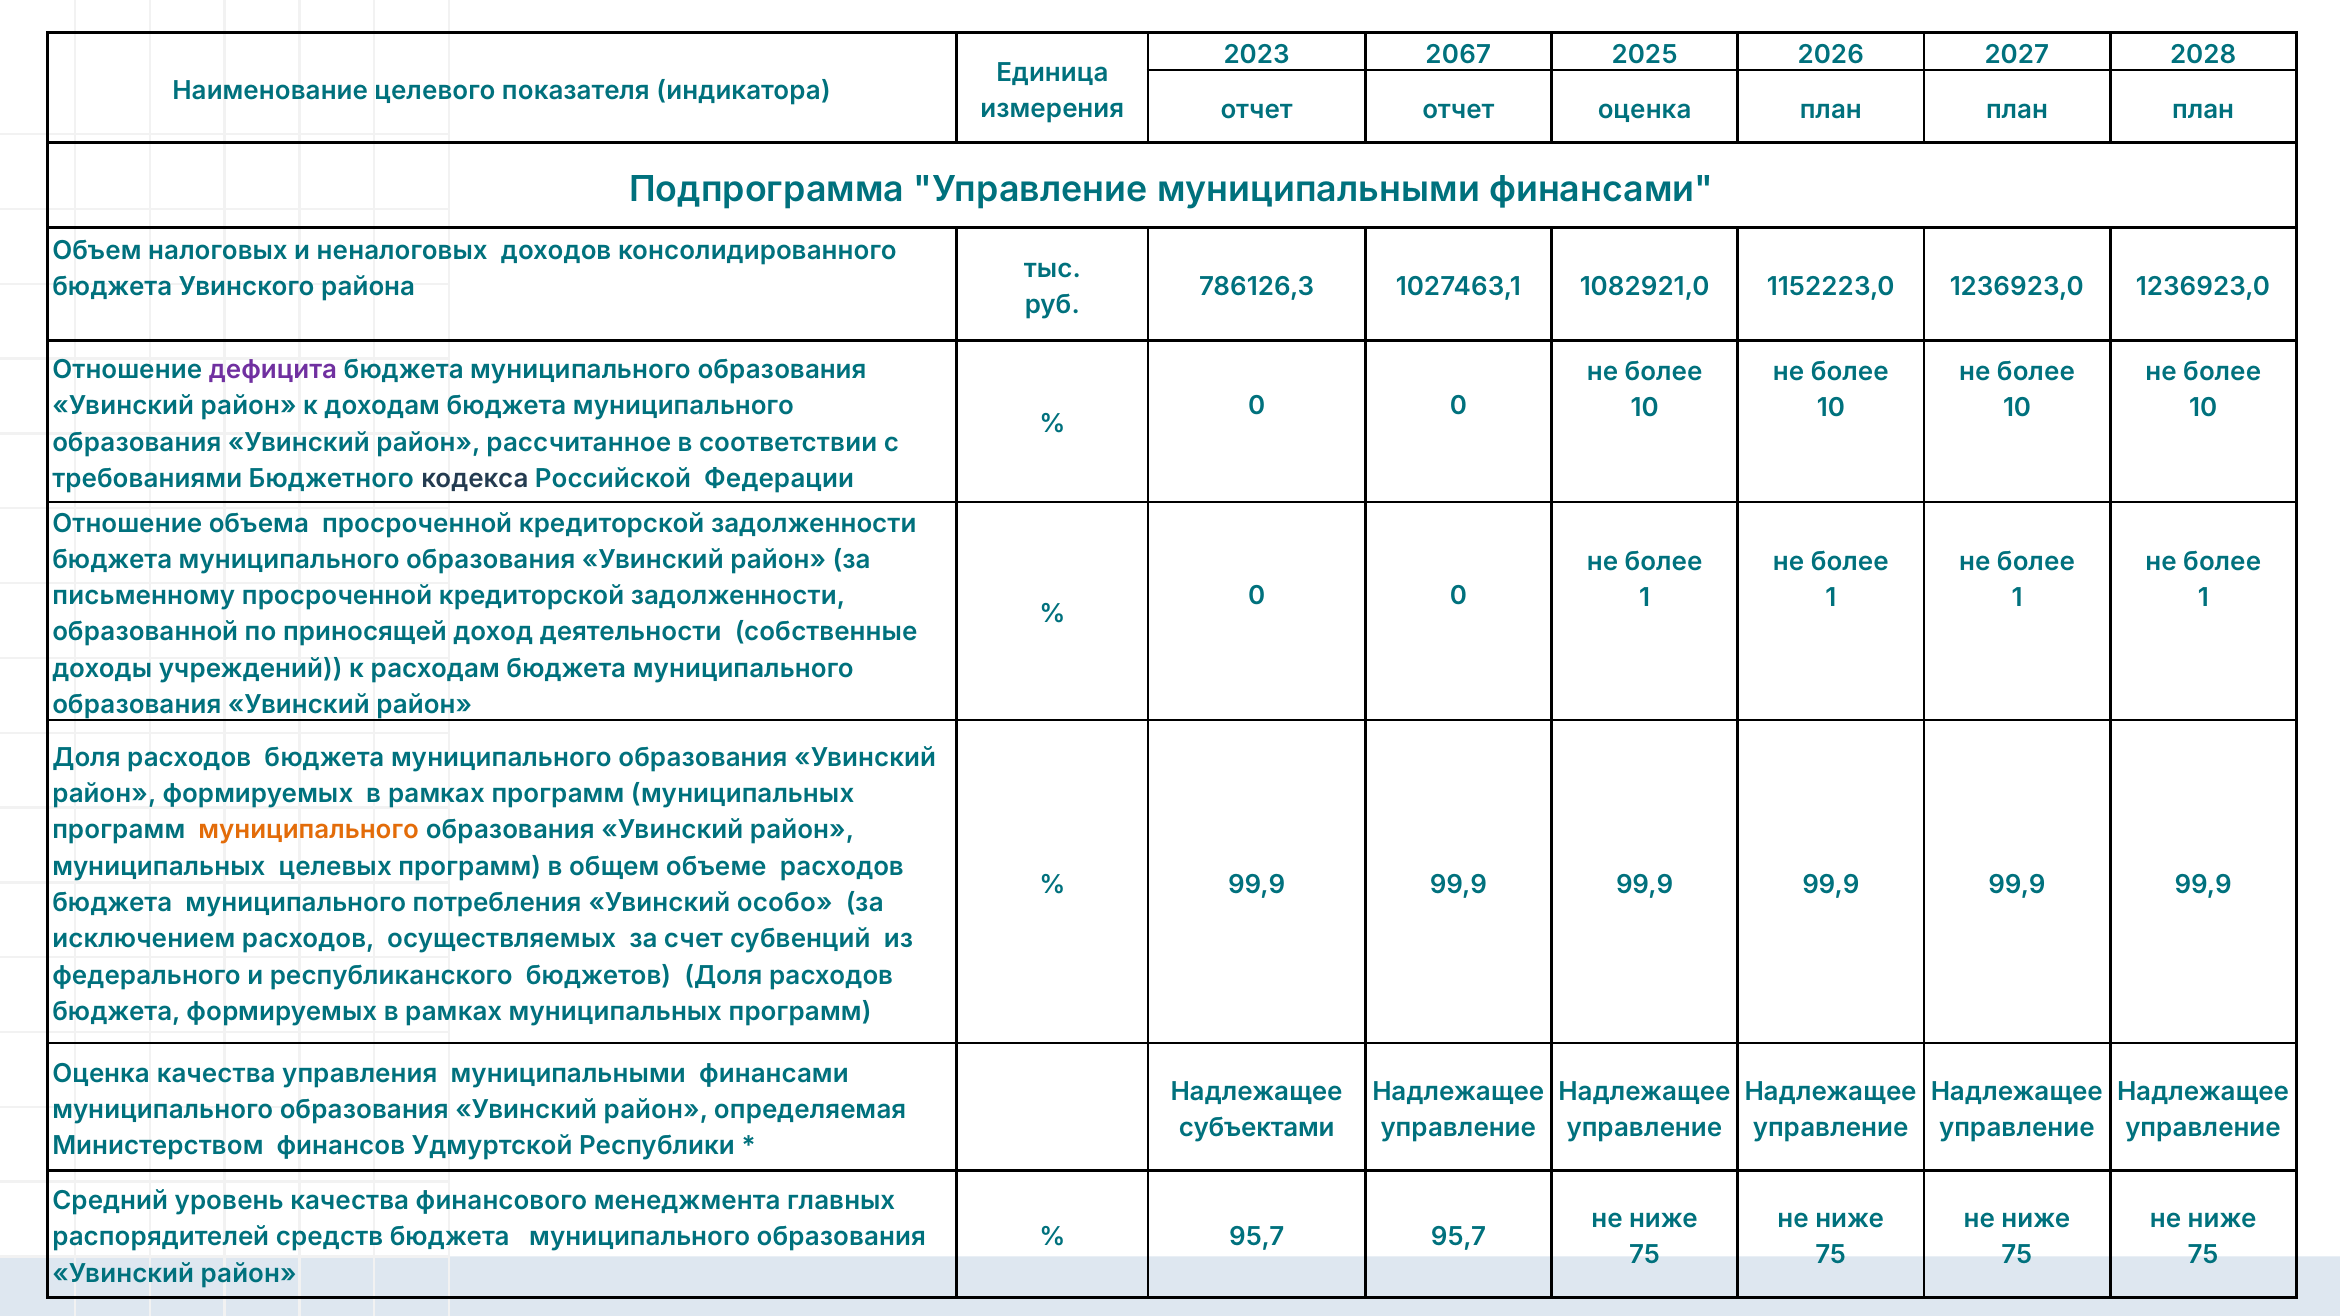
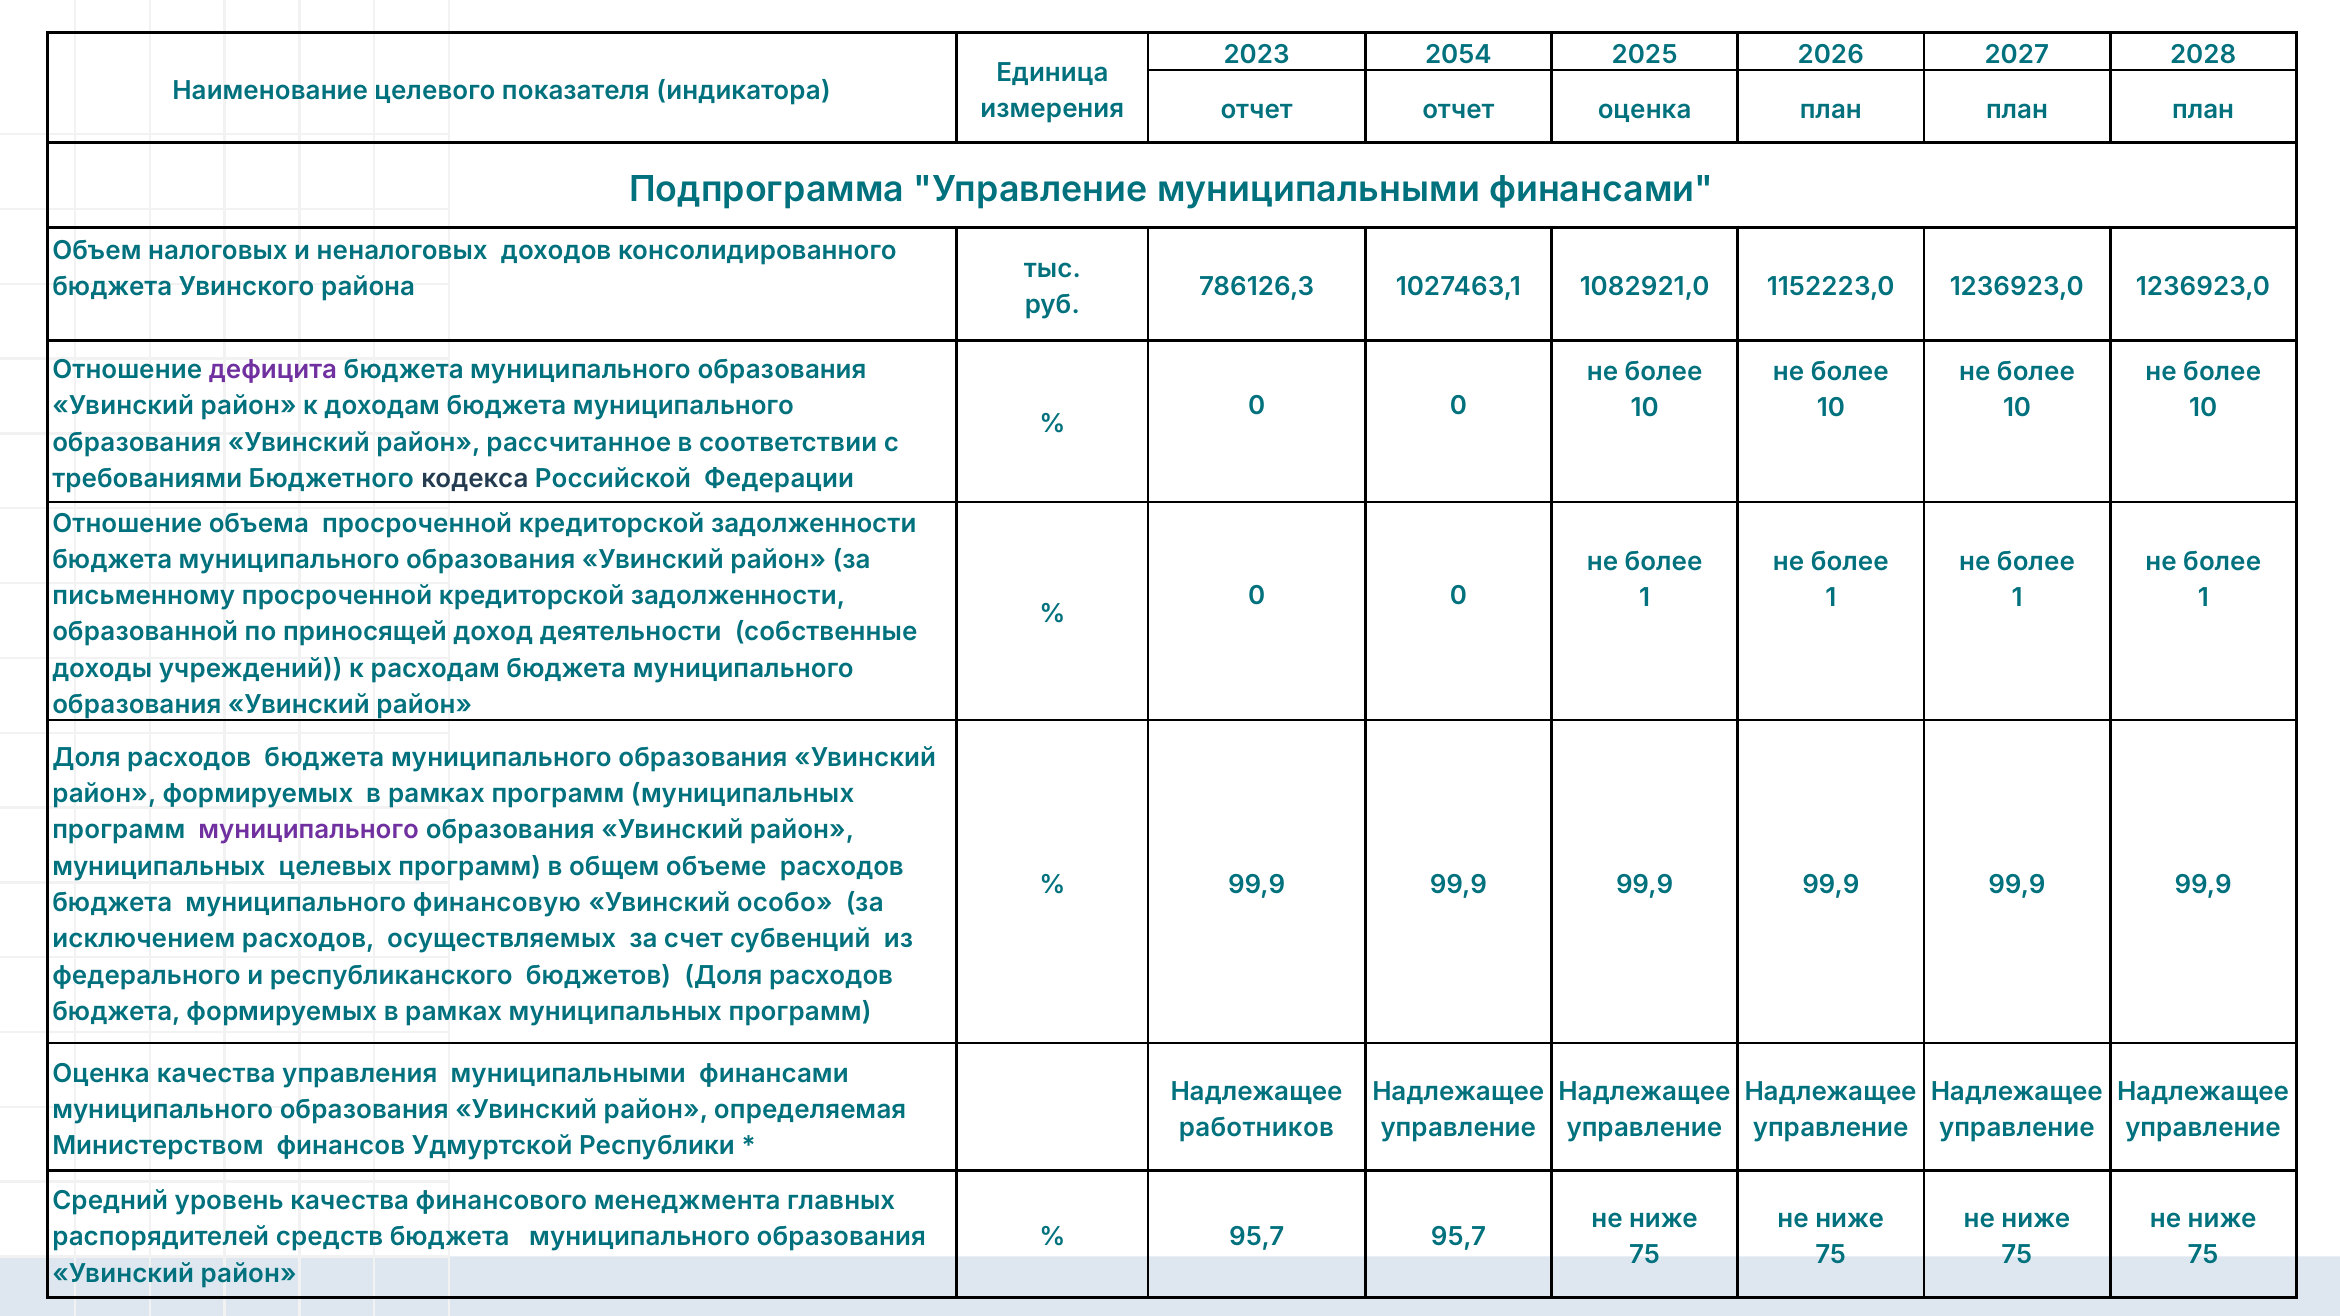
2067: 2067 -> 2054 (1458, 55)
муниципального colour: orange -> purple (309, 831)
потребления: потребления -> финансовую (497, 903)
субъектами: субъектами -> работников (1256, 1128)
